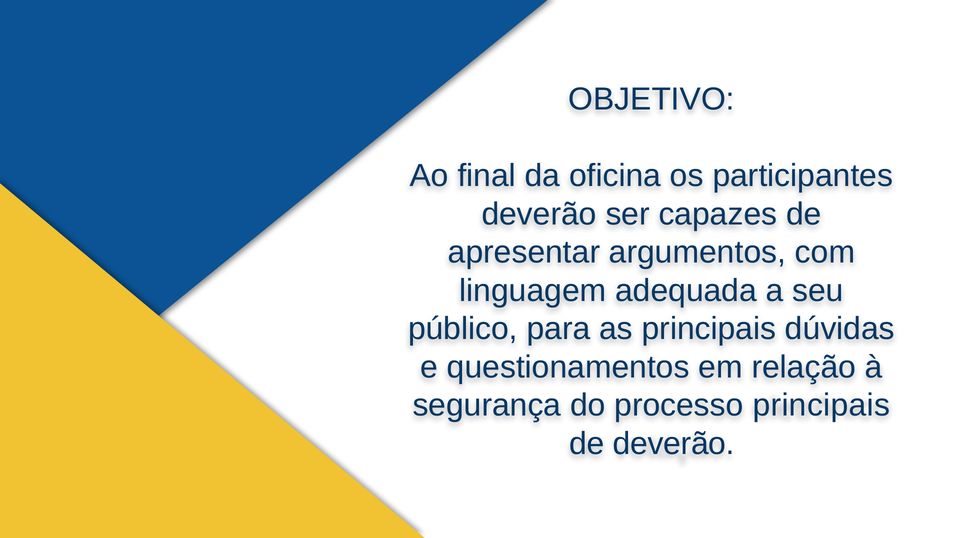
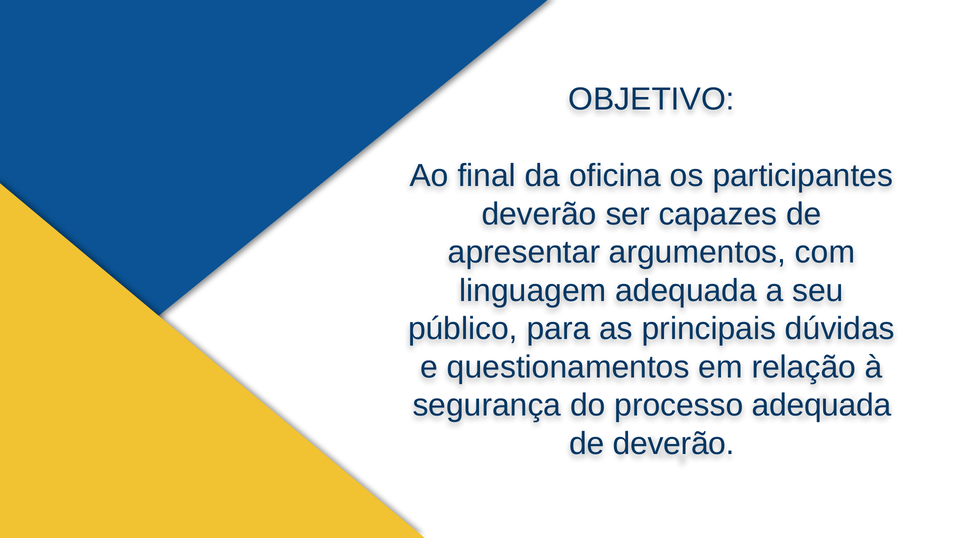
processo principais: principais -> adequada (822, 405)
